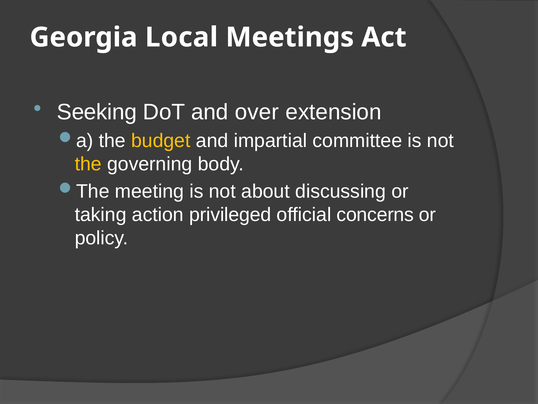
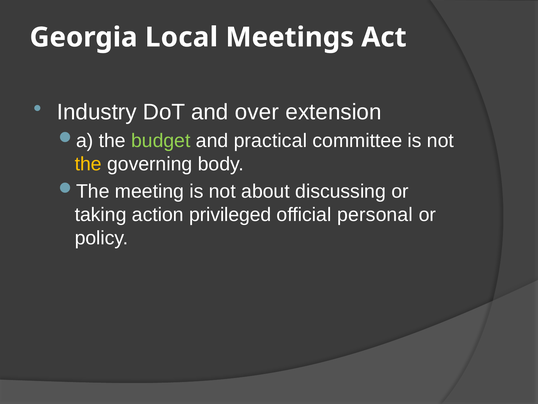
Seeking: Seeking -> Industry (97, 112)
budget colour: yellow -> light green (161, 141)
impartial: impartial -> practical (270, 141)
concerns: concerns -> personal (375, 214)
